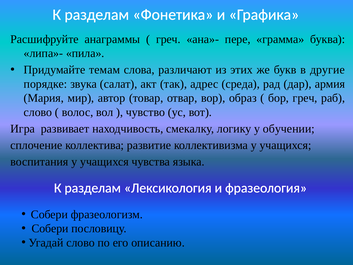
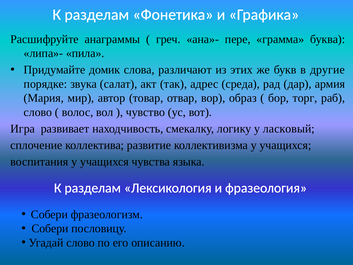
темам: темам -> домик (105, 70)
бор греч: греч -> торг (305, 98)
обучении: обучении -> ласковый (289, 129)
